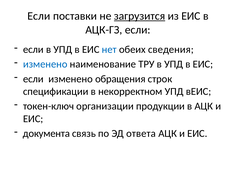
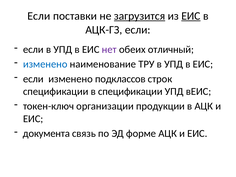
ЕИС underline: none -> present (191, 16)
нет colour: blue -> purple (109, 50)
сведения: сведения -> отличный (171, 50)
обращения: обращения -> подклассов (120, 79)
в некорректном: некорректном -> спецификации (130, 91)
ответа: ответа -> форме (141, 133)
